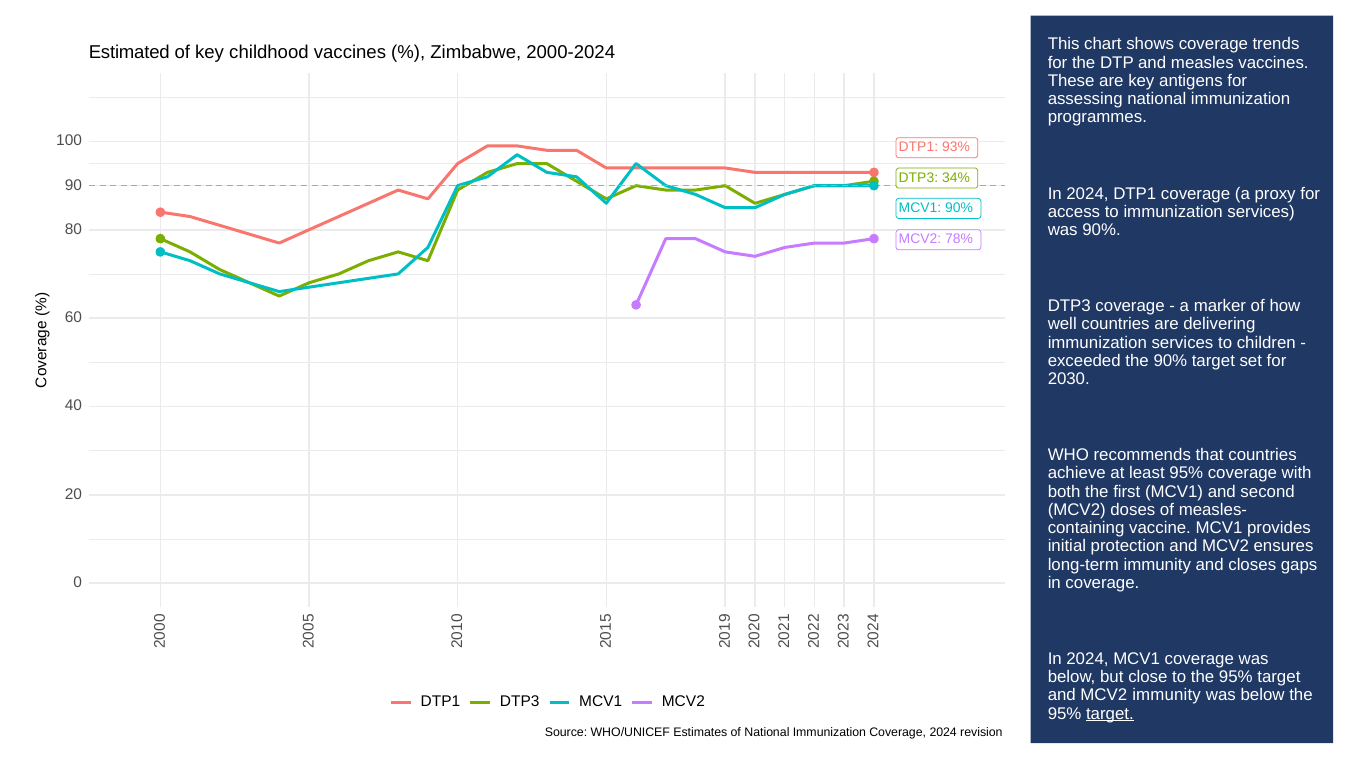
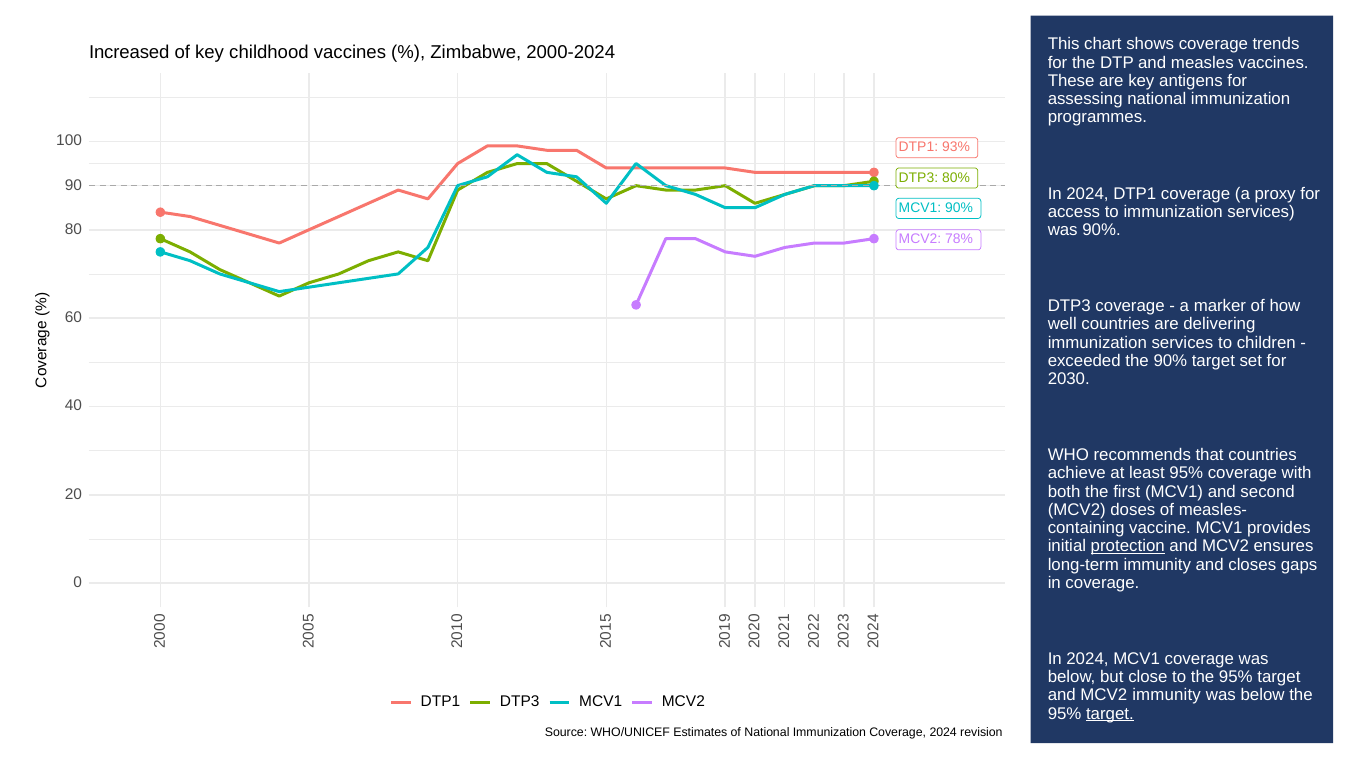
Estimated: Estimated -> Increased (129, 52)
34%: 34% -> 80% (956, 177)
protection underline: none -> present (1128, 547)
